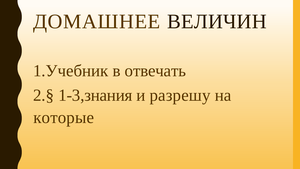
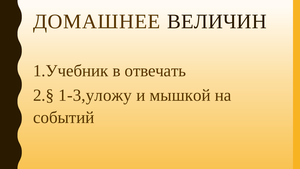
1-3,знания: 1-3,знания -> 1-3,уложу (95, 95)
разрешу: разрешу -> мышкой (180, 95)
которые: которые -> событий (64, 117)
